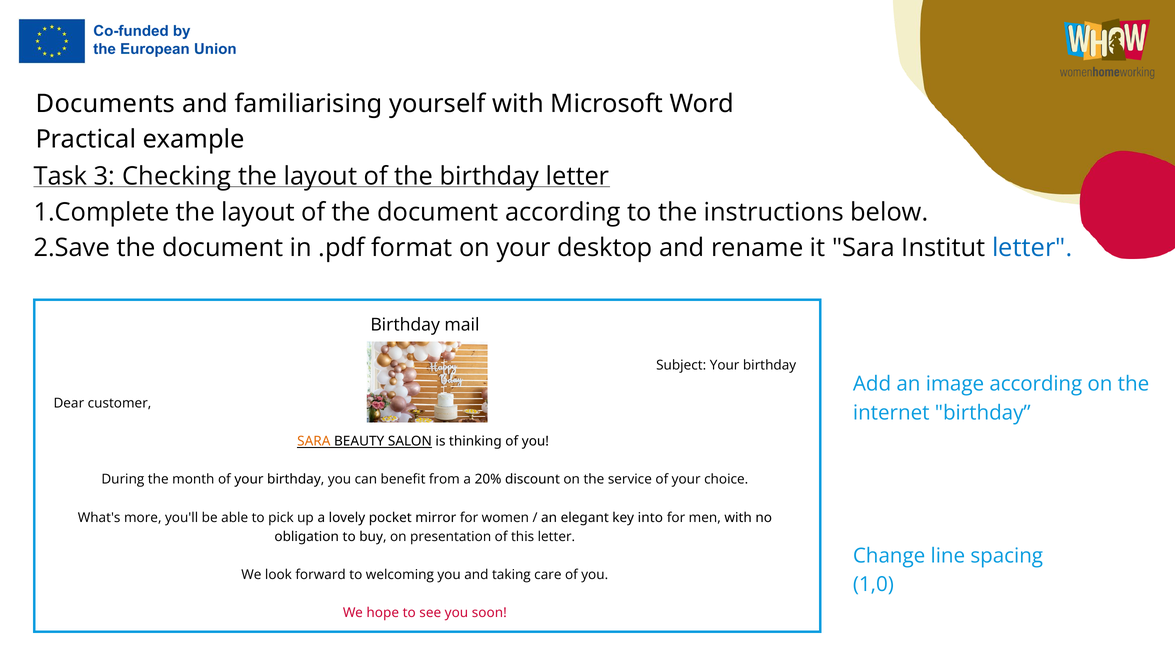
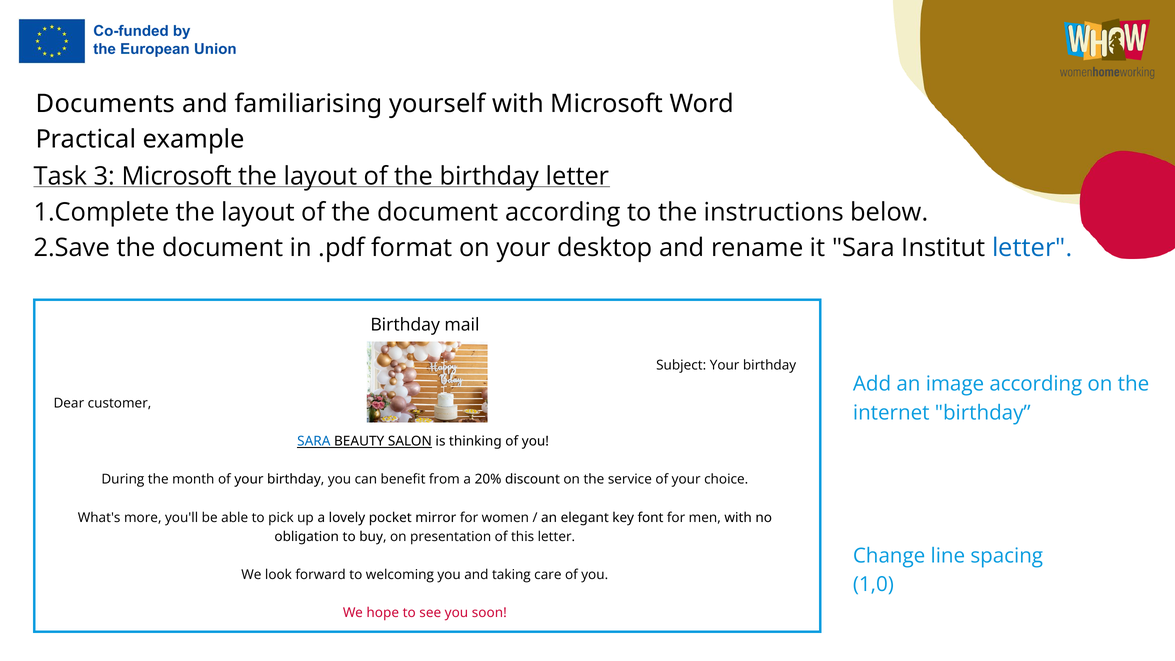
3 Checking: Checking -> Microsoft (177, 177)
SARA colour: orange -> blue (314, 441)
into: into -> font (650, 518)
